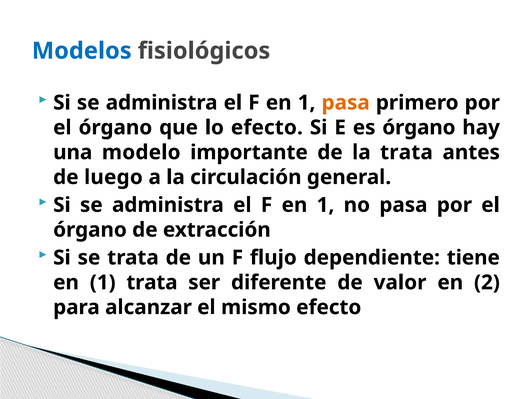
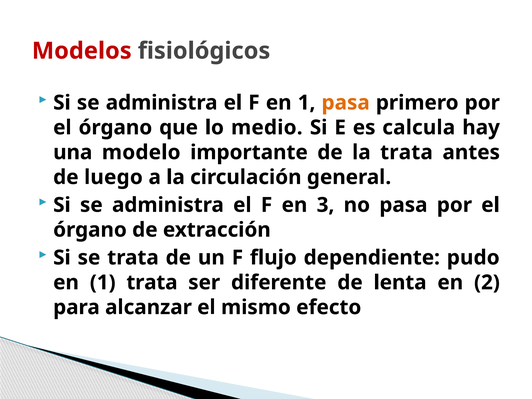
Modelos colour: blue -> red (82, 51)
lo efecto: efecto -> medio (267, 128)
es órgano: órgano -> calcula (419, 128)
1: 1 -> 3 (326, 205)
tiene: tiene -> pudo (473, 258)
valor: valor -> lenta (400, 282)
